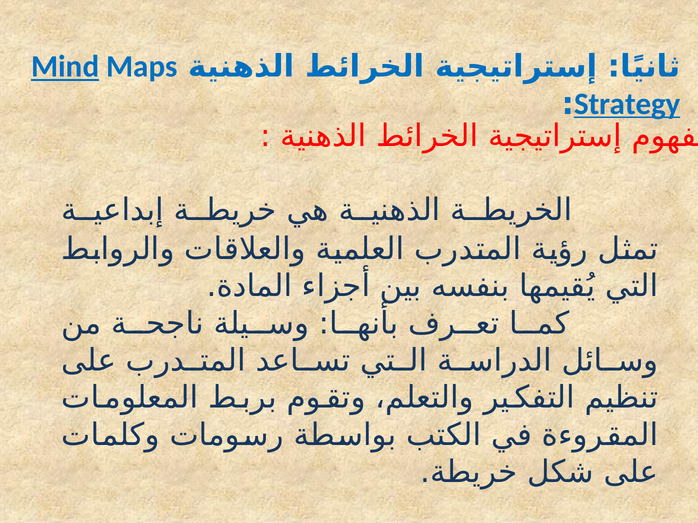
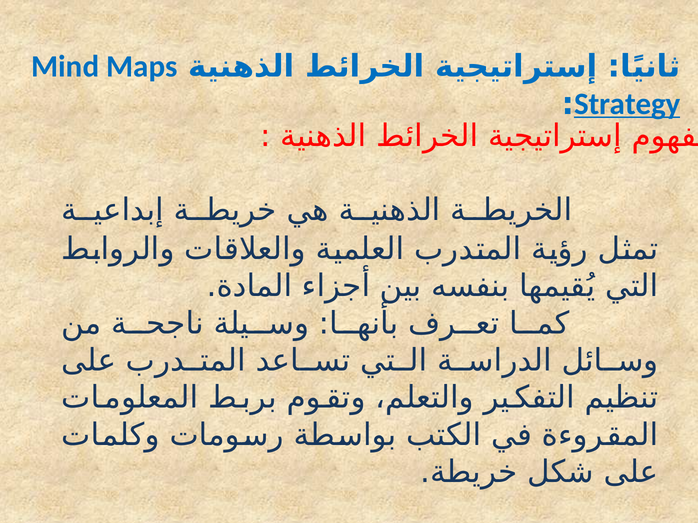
Mind underline: present -> none (65, 67)
